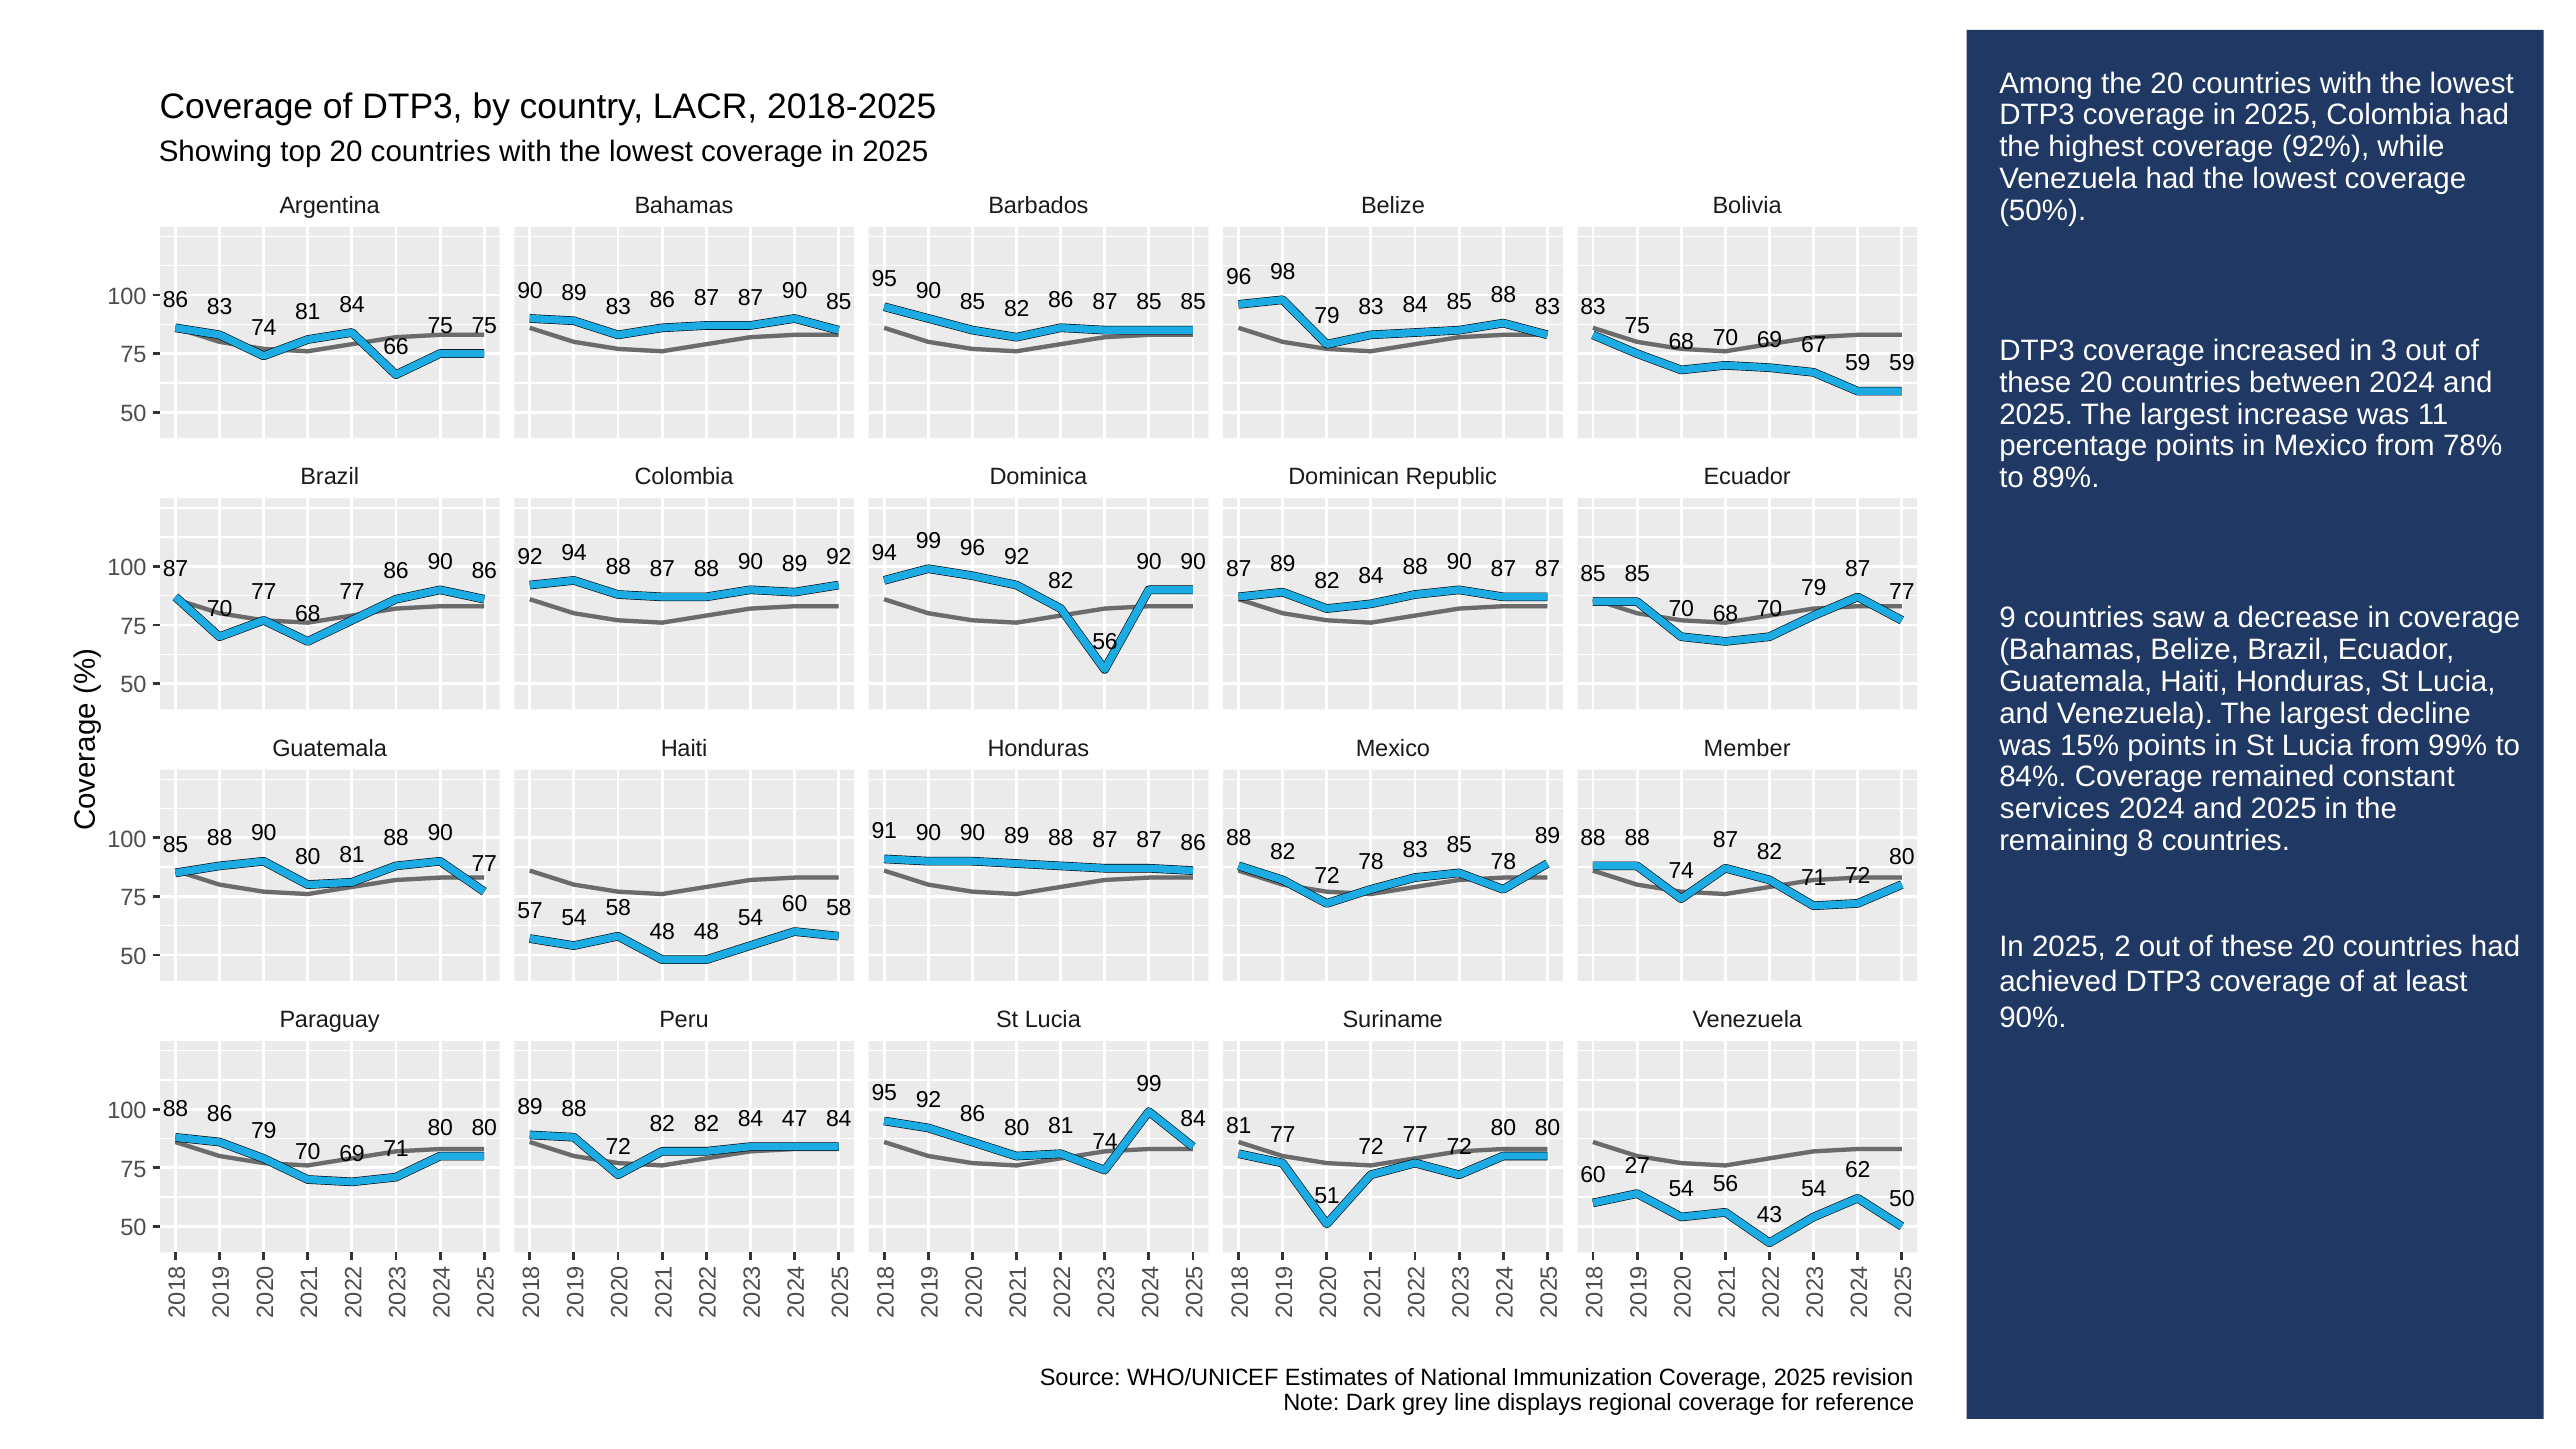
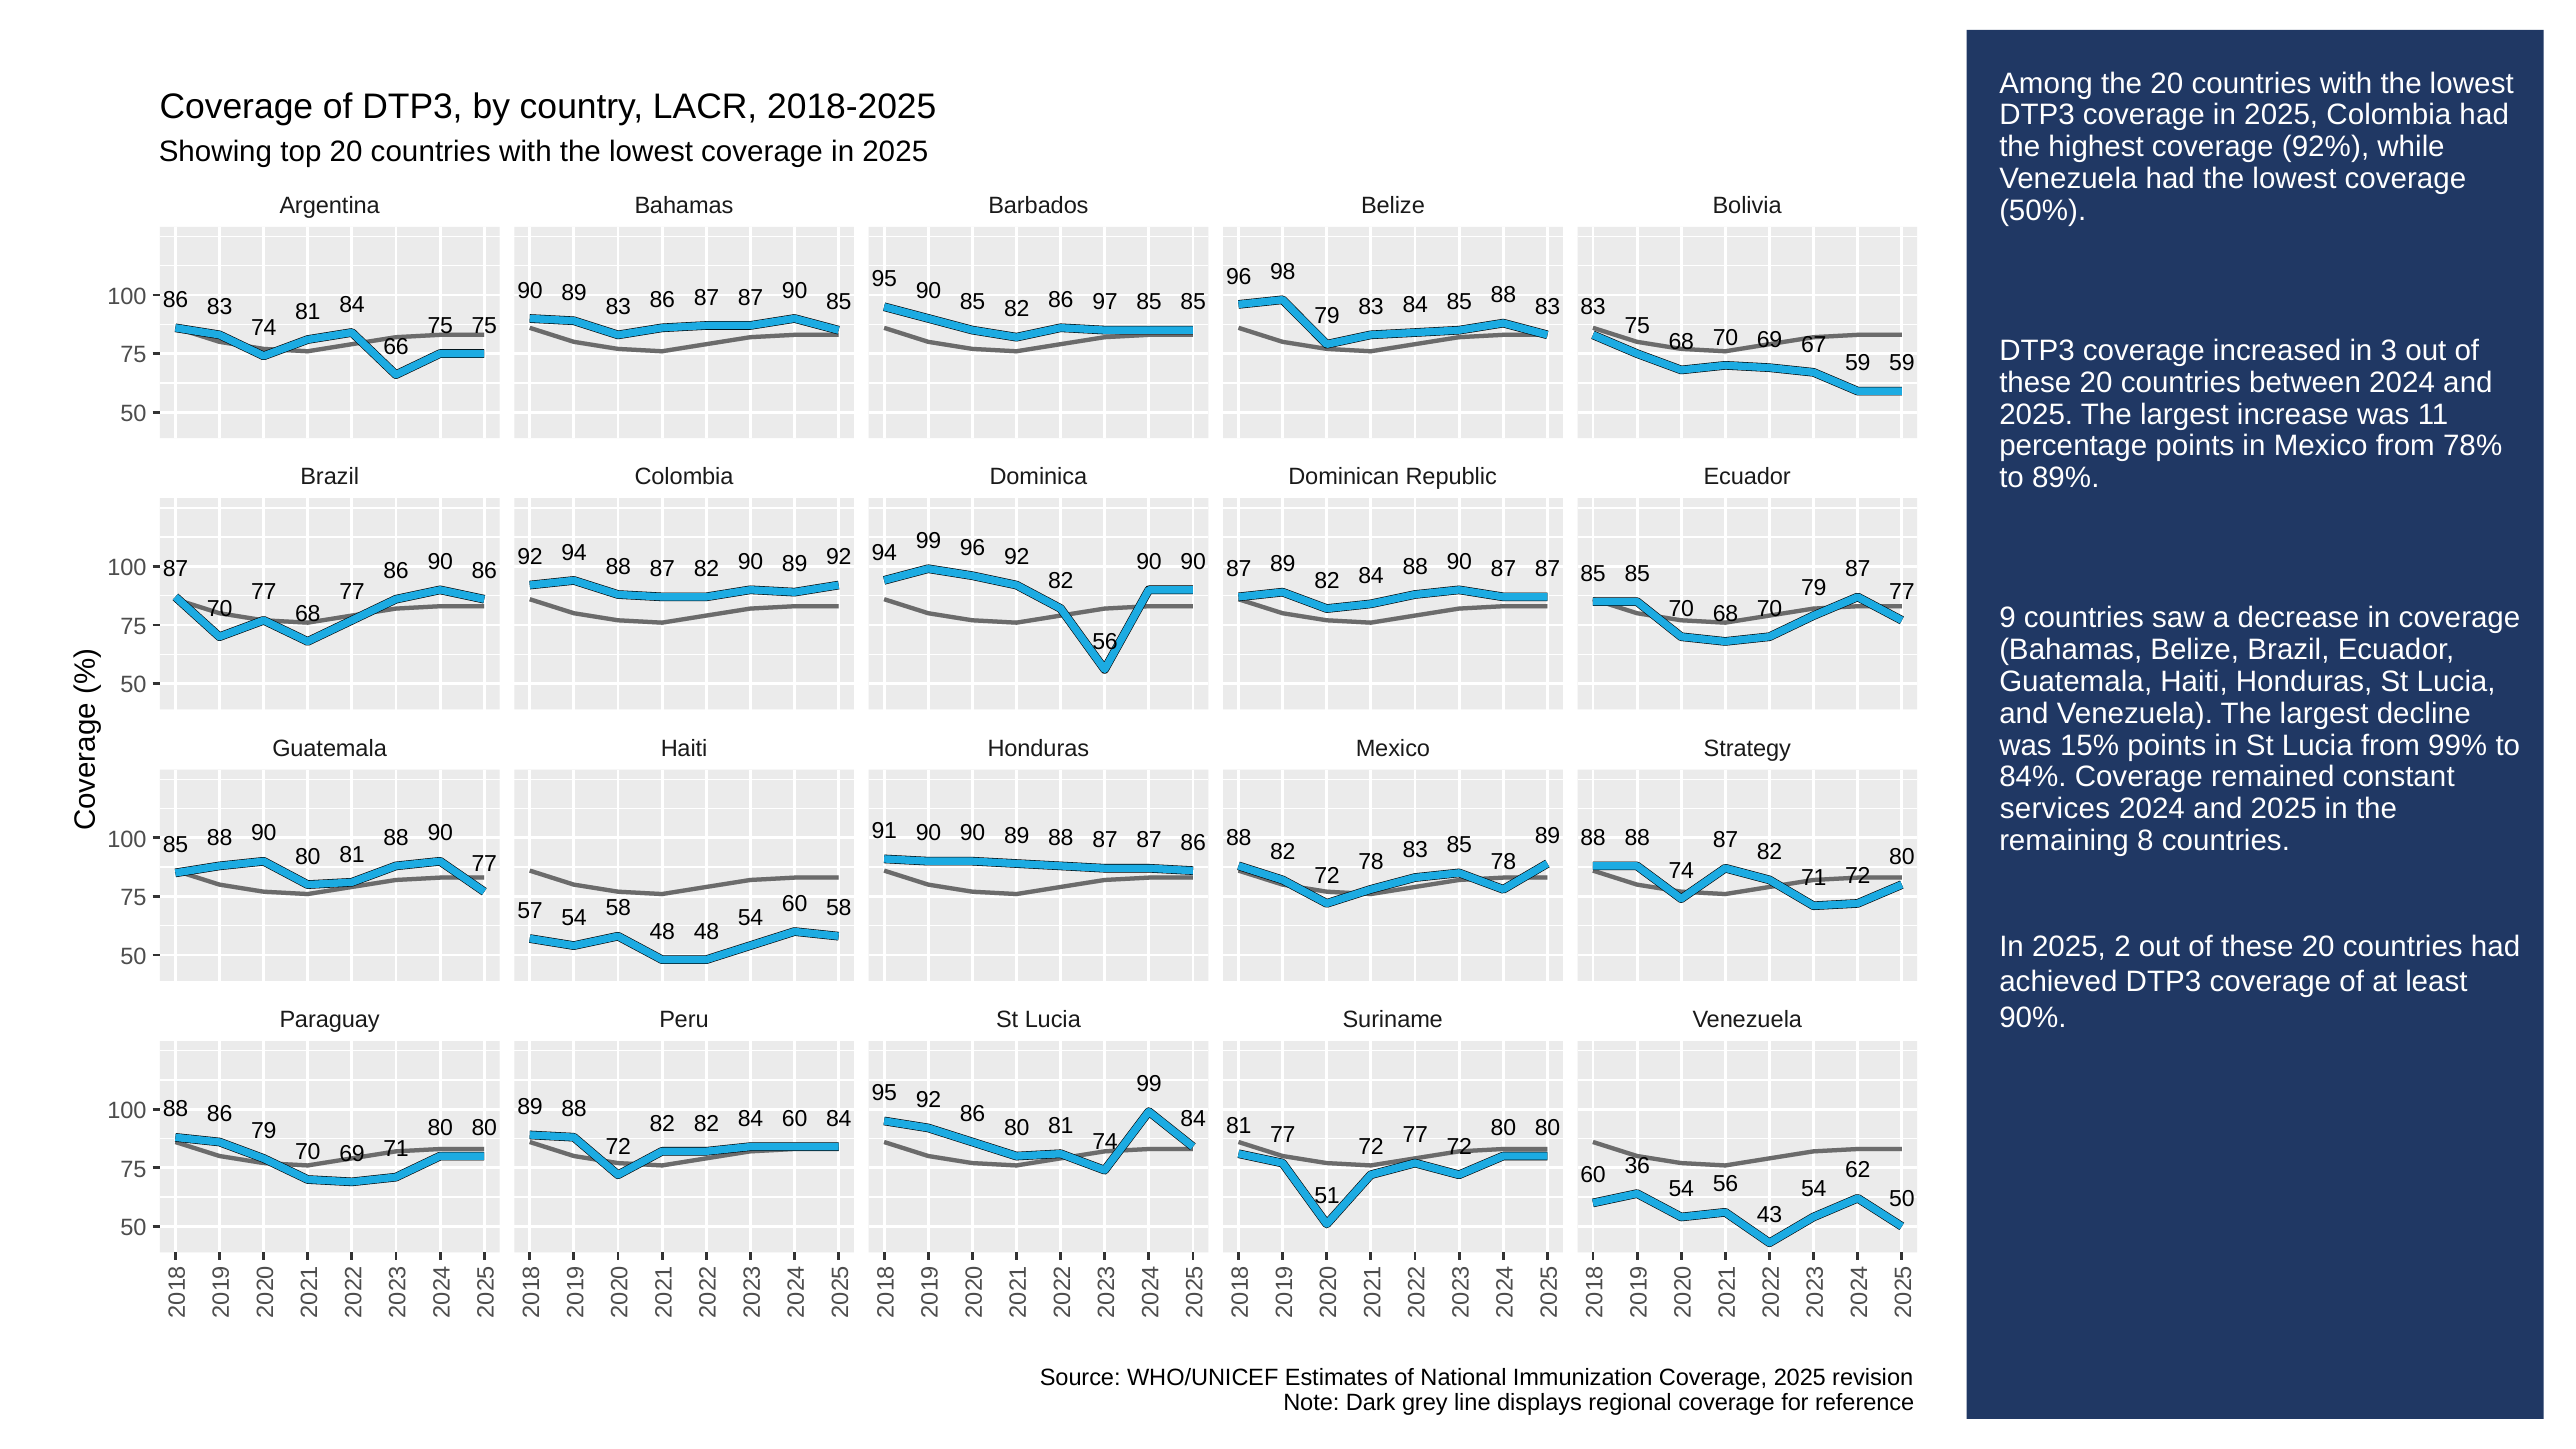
82 86 87: 87 -> 97 (1105, 302)
88 87 88: 88 -> 82 (707, 569)
Member: Member -> Strategy (1747, 749)
84 47: 47 -> 60 (795, 1119)
27: 27 -> 36 (1637, 1166)
